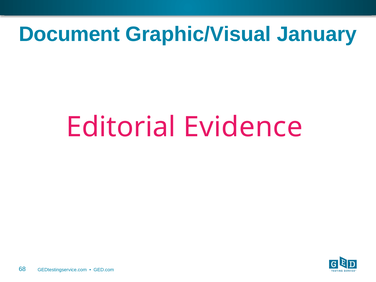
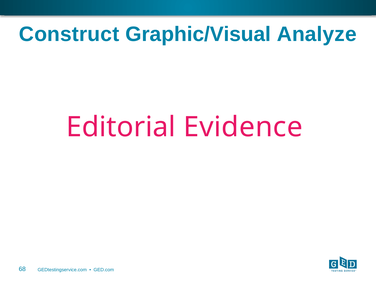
Document: Document -> Construct (69, 34)
January: January -> Analyze (317, 34)
